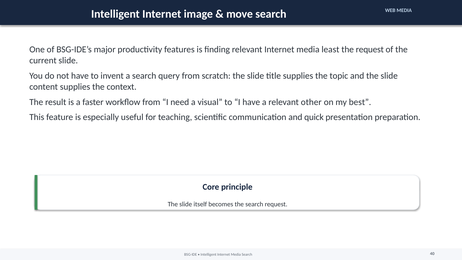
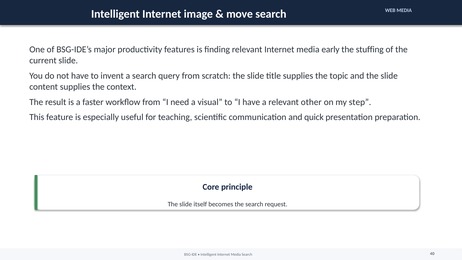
least: least -> early (330, 49)
the request: request -> stuffing (370, 49)
best: best -> step (360, 102)
